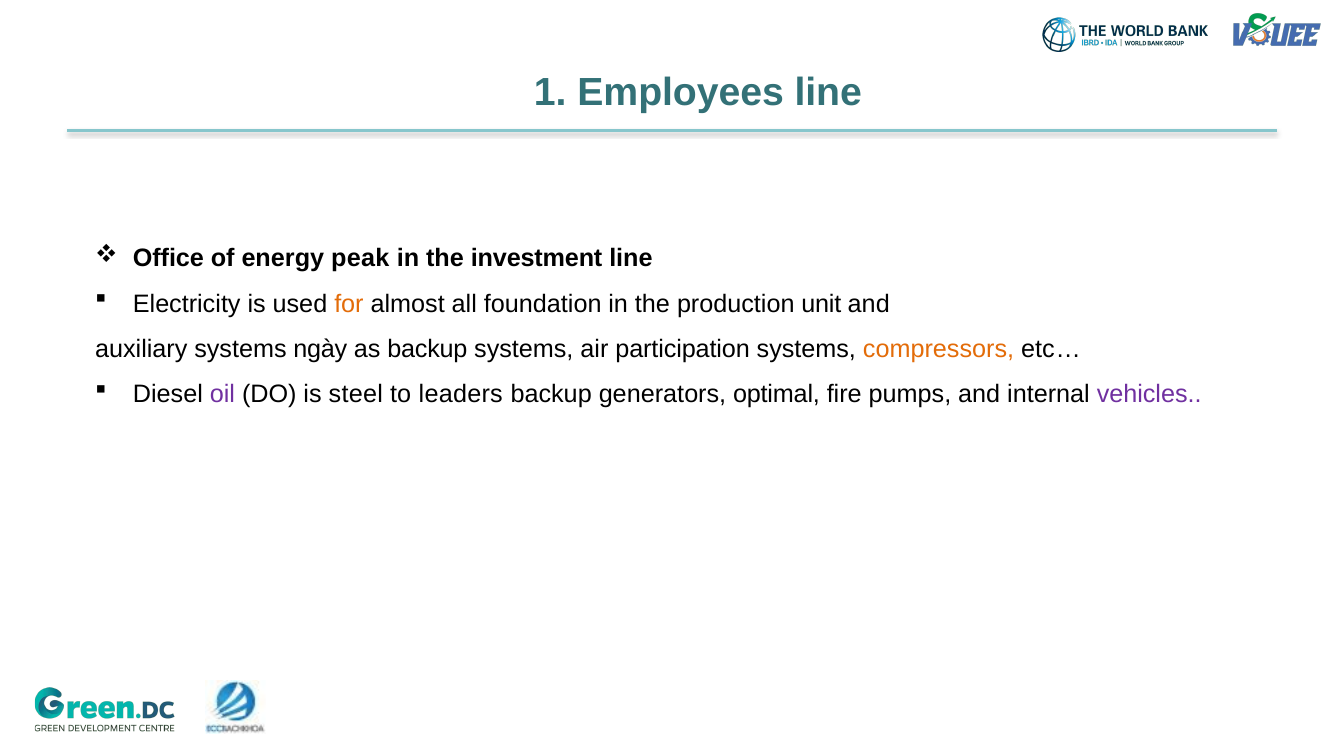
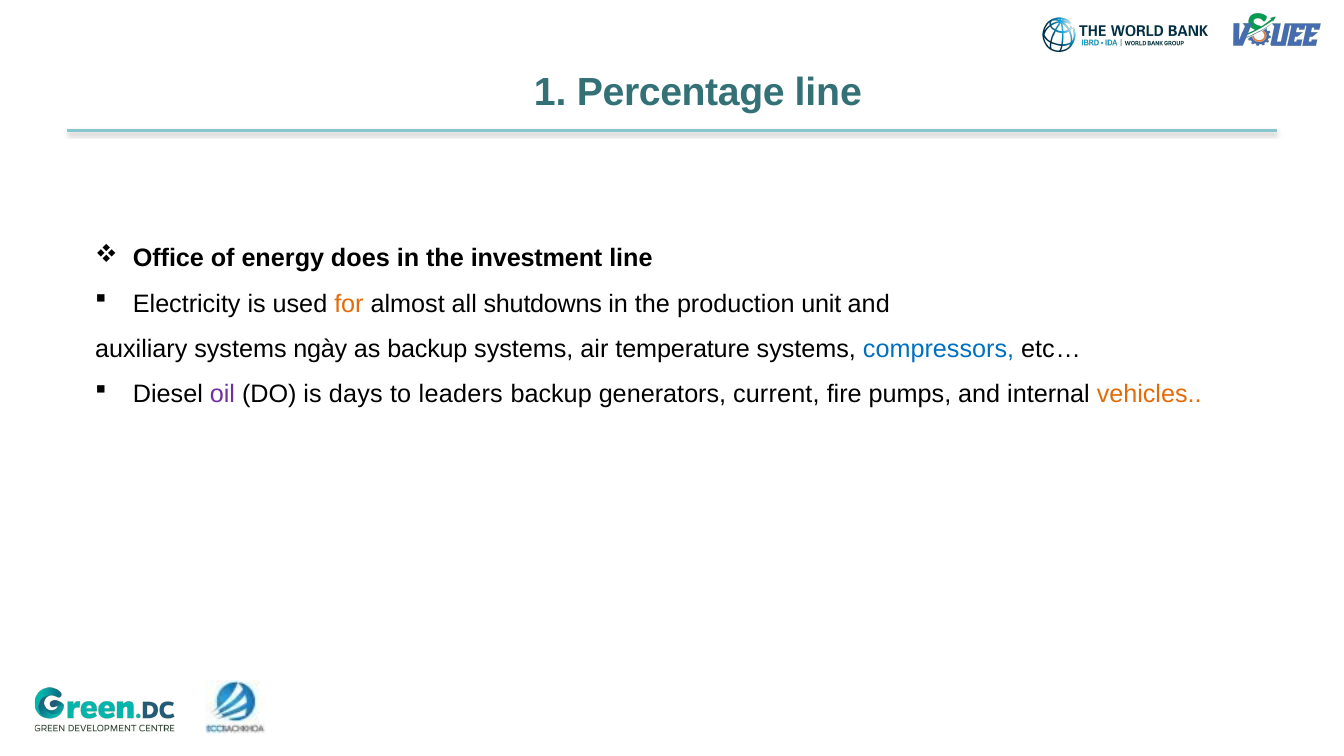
Employees: Employees -> Percentage (681, 93)
peak: peak -> does (360, 258)
foundation: foundation -> shutdowns (543, 304)
participation: participation -> temperature (683, 349)
compressors colour: orange -> blue (939, 349)
steel: steel -> days (356, 395)
optimal: optimal -> current (776, 395)
vehicles colour: purple -> orange (1149, 395)
